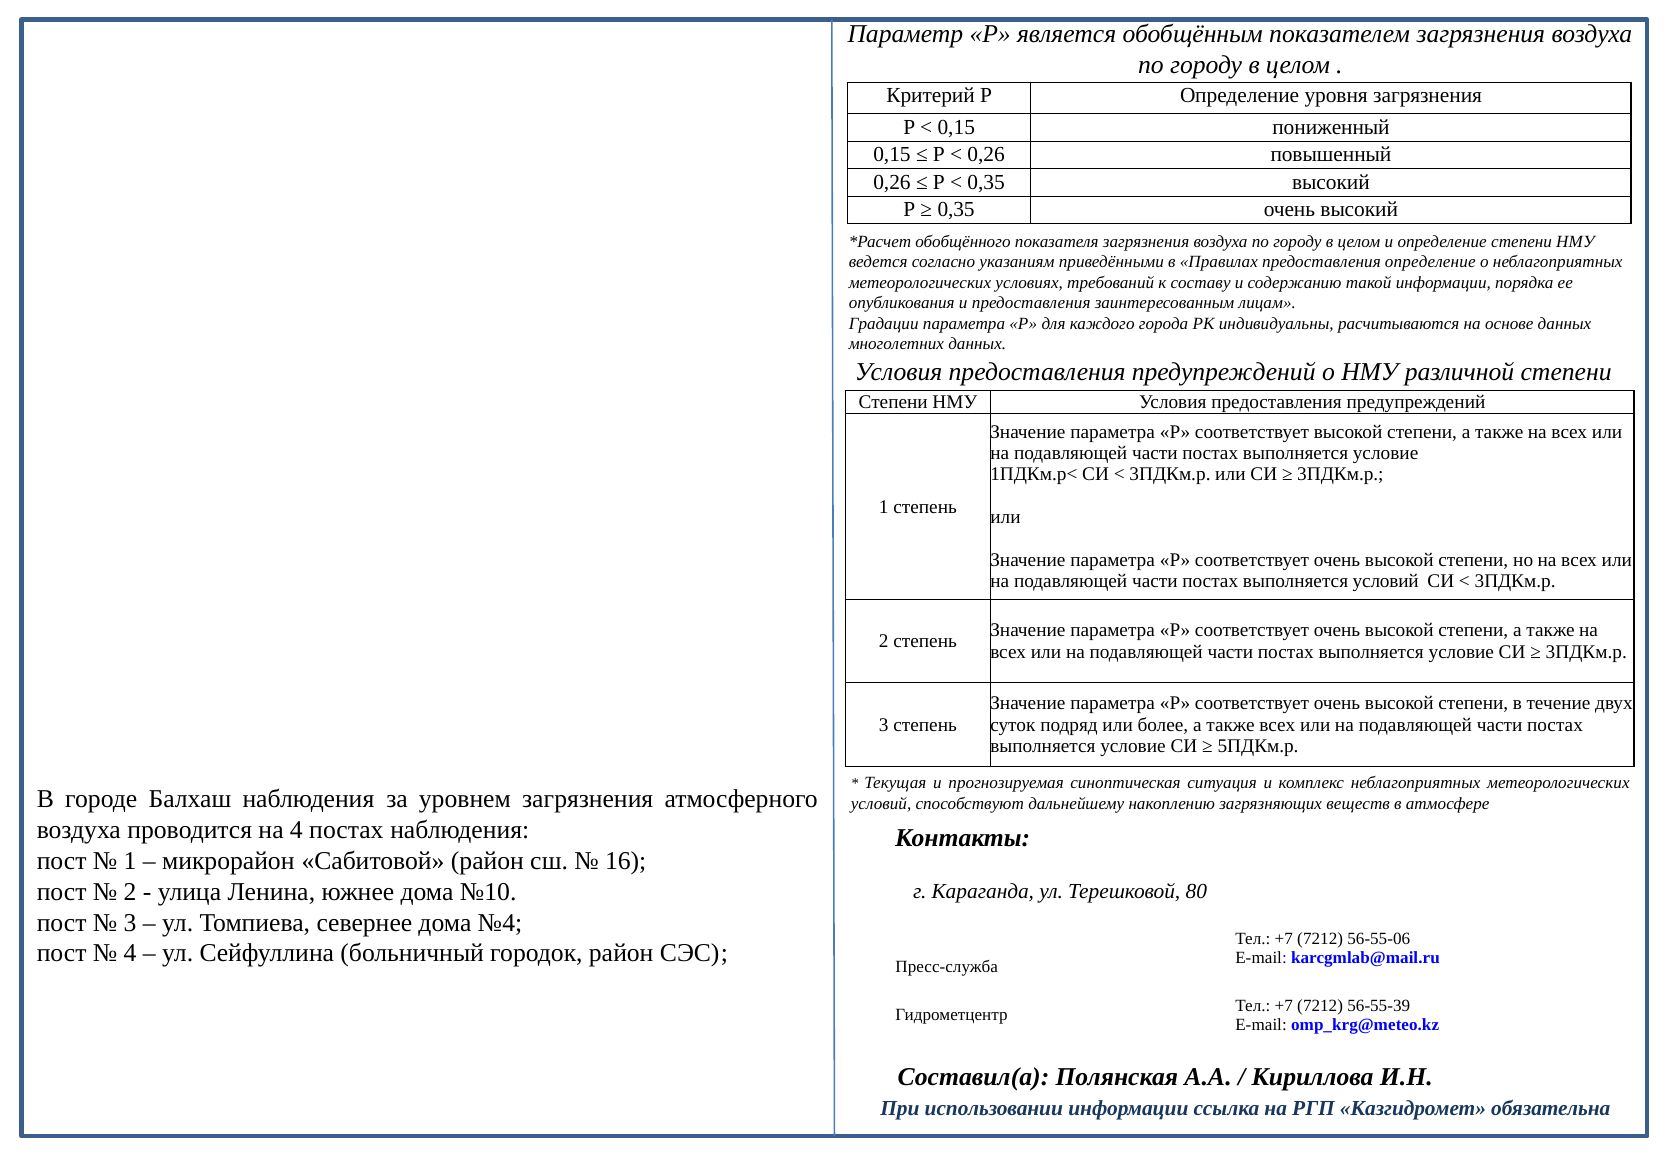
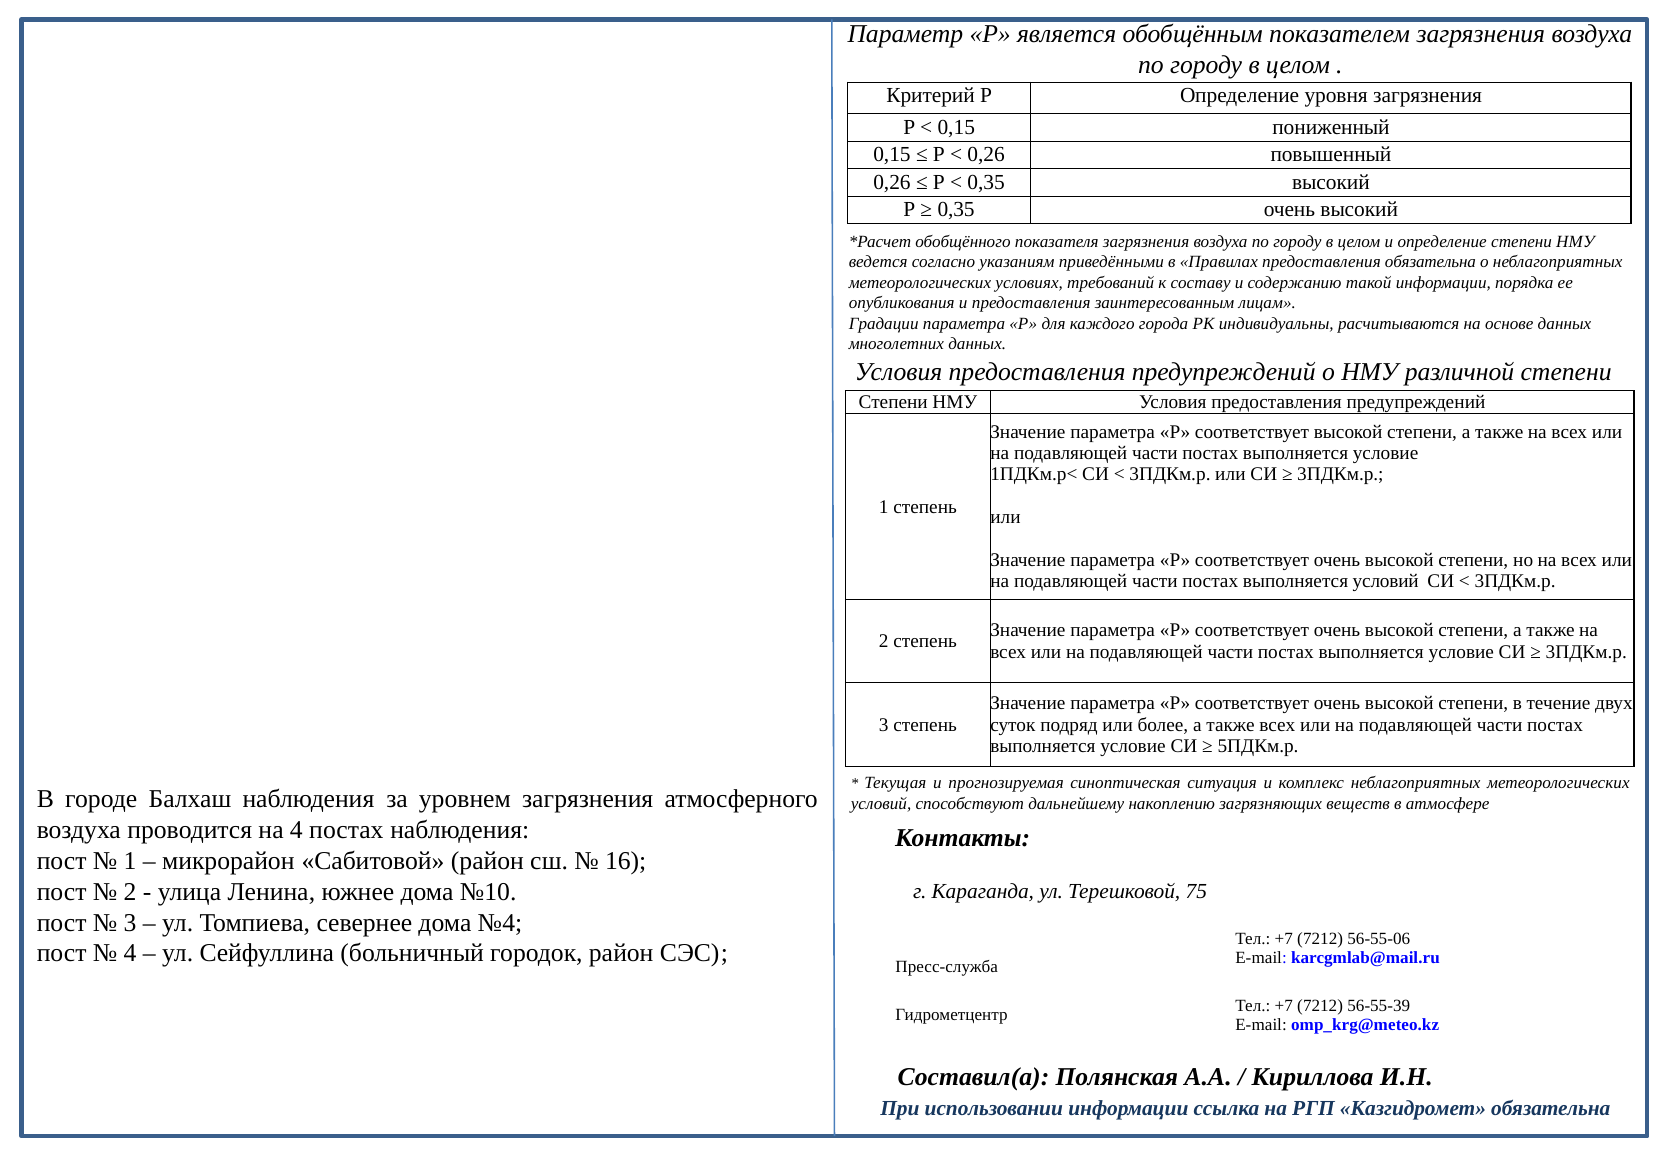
предоставления определение: определение -> обязательна (1430, 262)
80: 80 -> 75 (1196, 891)
